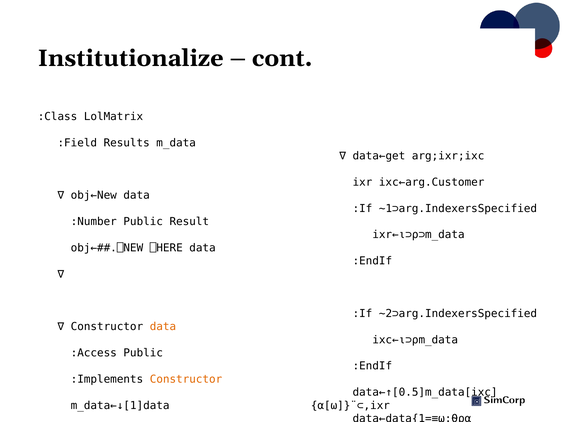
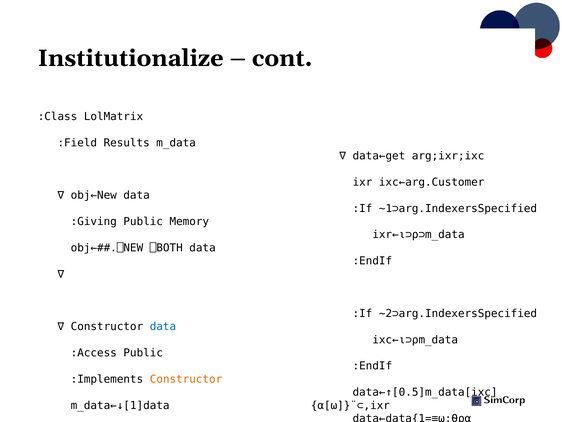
:Number: :Number -> :Giving (94, 221)
Result: Result -> Memory (189, 221)
⎕HERE: ⎕HERE -> ⎕BOTH (166, 248)
data colour: orange -> blue (163, 326)
